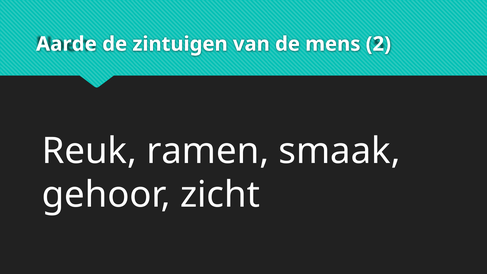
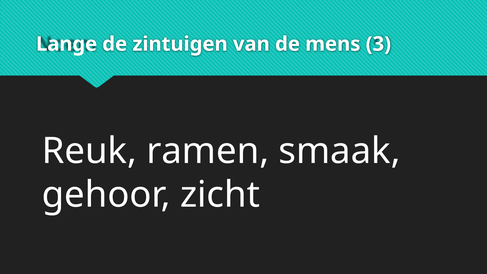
Aarde: Aarde -> Lange (67, 44)
2: 2 -> 3 (378, 44)
